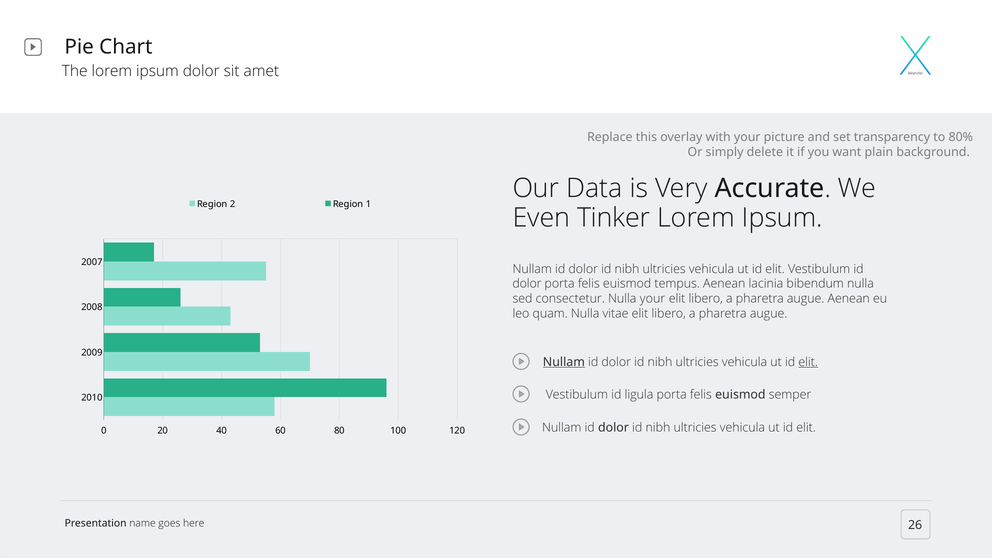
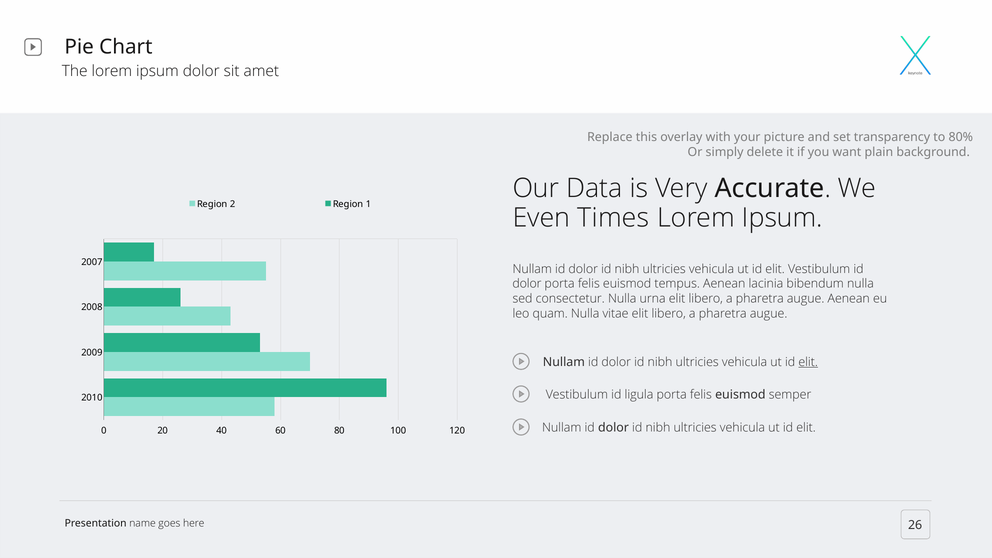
Tinker: Tinker -> Times (613, 218)
Nulla your: your -> urna (653, 299)
Nullam underline: present -> none (564, 362)
